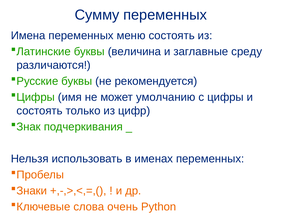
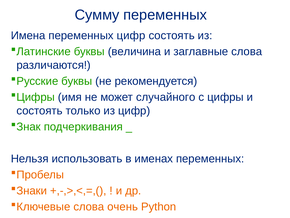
переменных меню: меню -> цифр (131, 36)
заглавные среду: среду -> слова (247, 51)
умолчанию: умолчанию -> случайного (166, 97)
